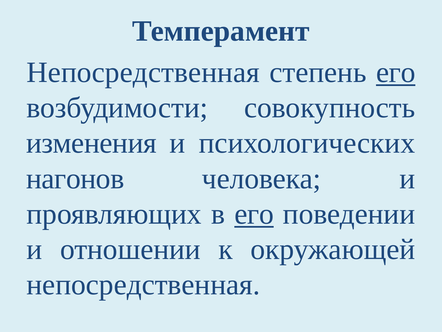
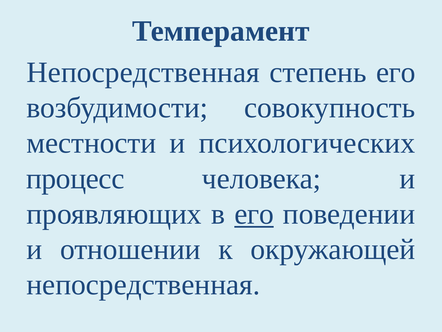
его underline: present -> none (396, 72)
изменения: изменения -> местности (91, 143)
нагонов: нагонов -> процесс (75, 178)
